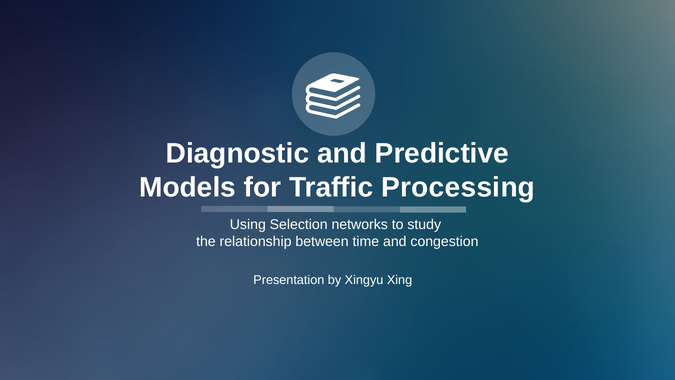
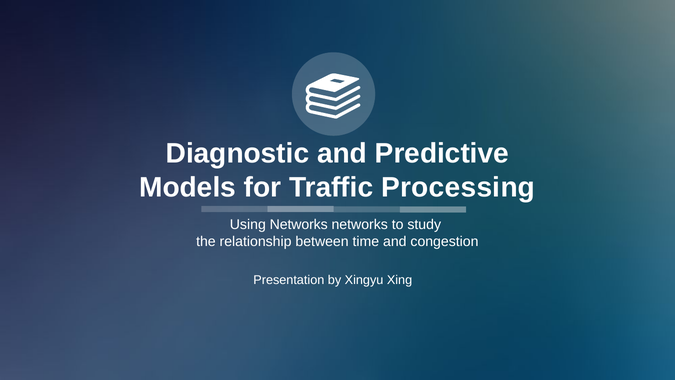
Using Selection: Selection -> Networks (299, 224)
